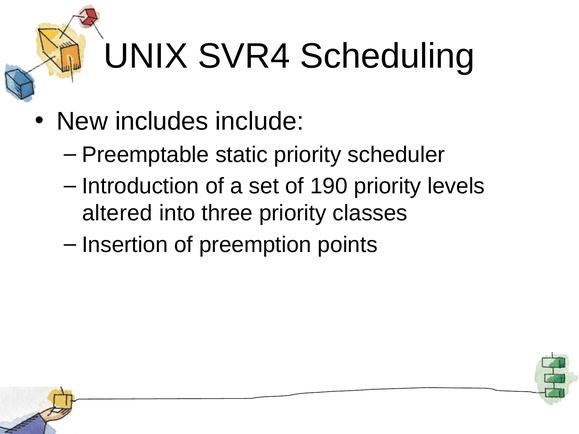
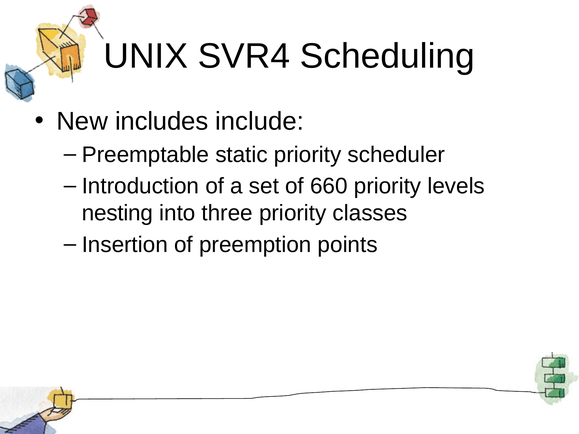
190: 190 -> 660 (329, 186)
altered: altered -> nesting (117, 213)
